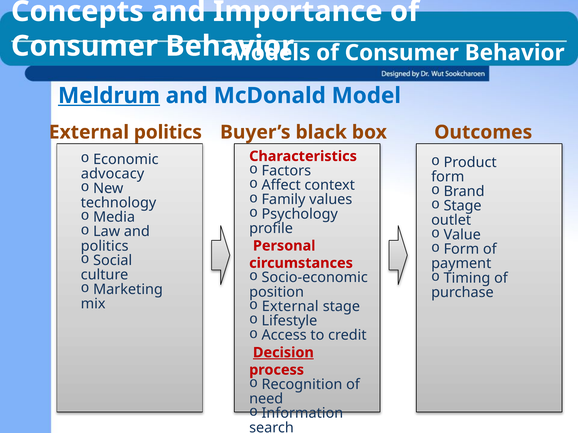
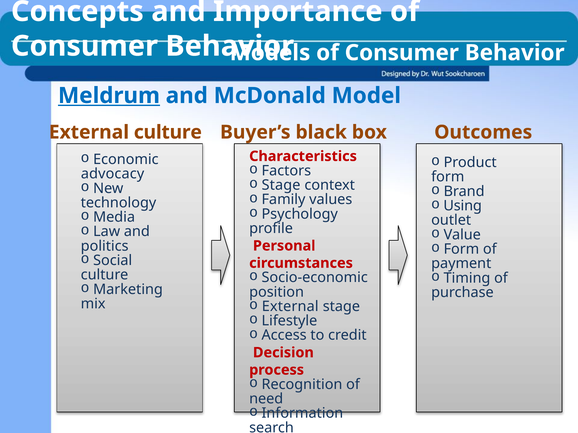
External politics: politics -> culture (168, 132)
Affect: Affect -> Stage (281, 185)
Stage: Stage -> Using (463, 206)
Decision underline: present -> none (283, 353)
